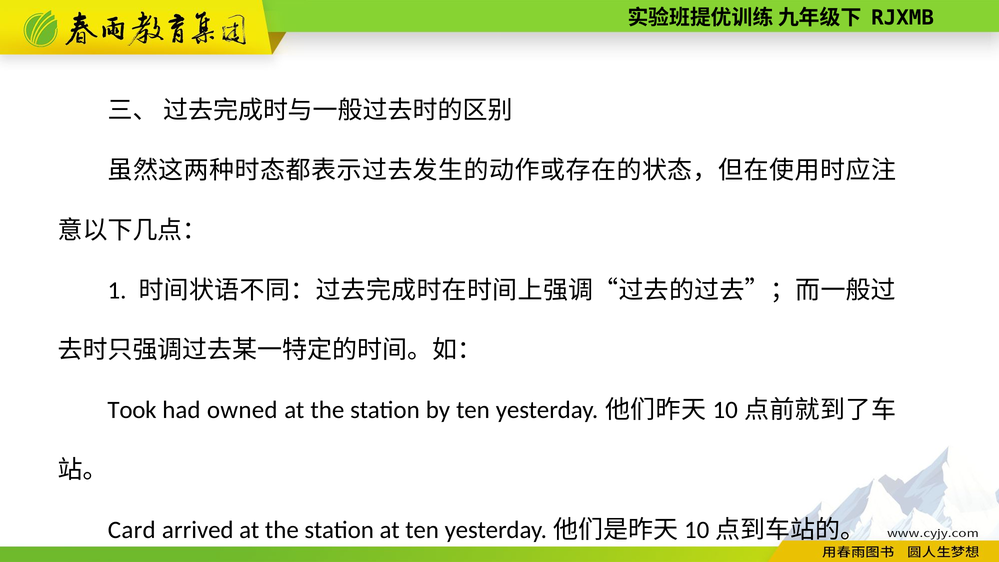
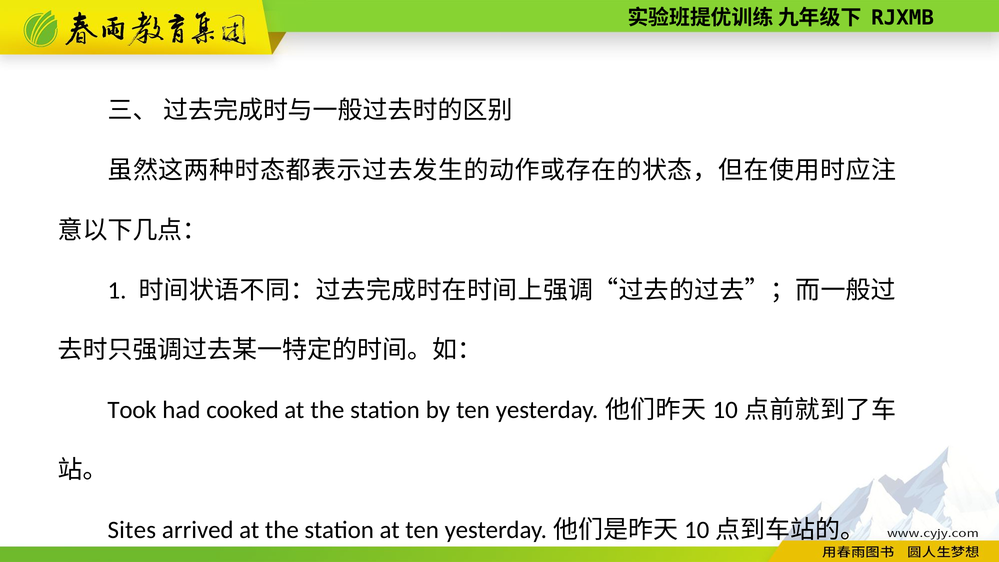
owned: owned -> cooked (243, 410)
Card: Card -> Sites (132, 530)
